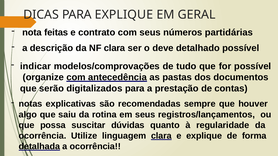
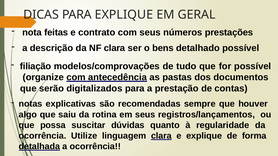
partidárias: partidárias -> prestações (229, 33)
deve: deve -> bens (163, 48)
indicar: indicar -> filiação (36, 66)
